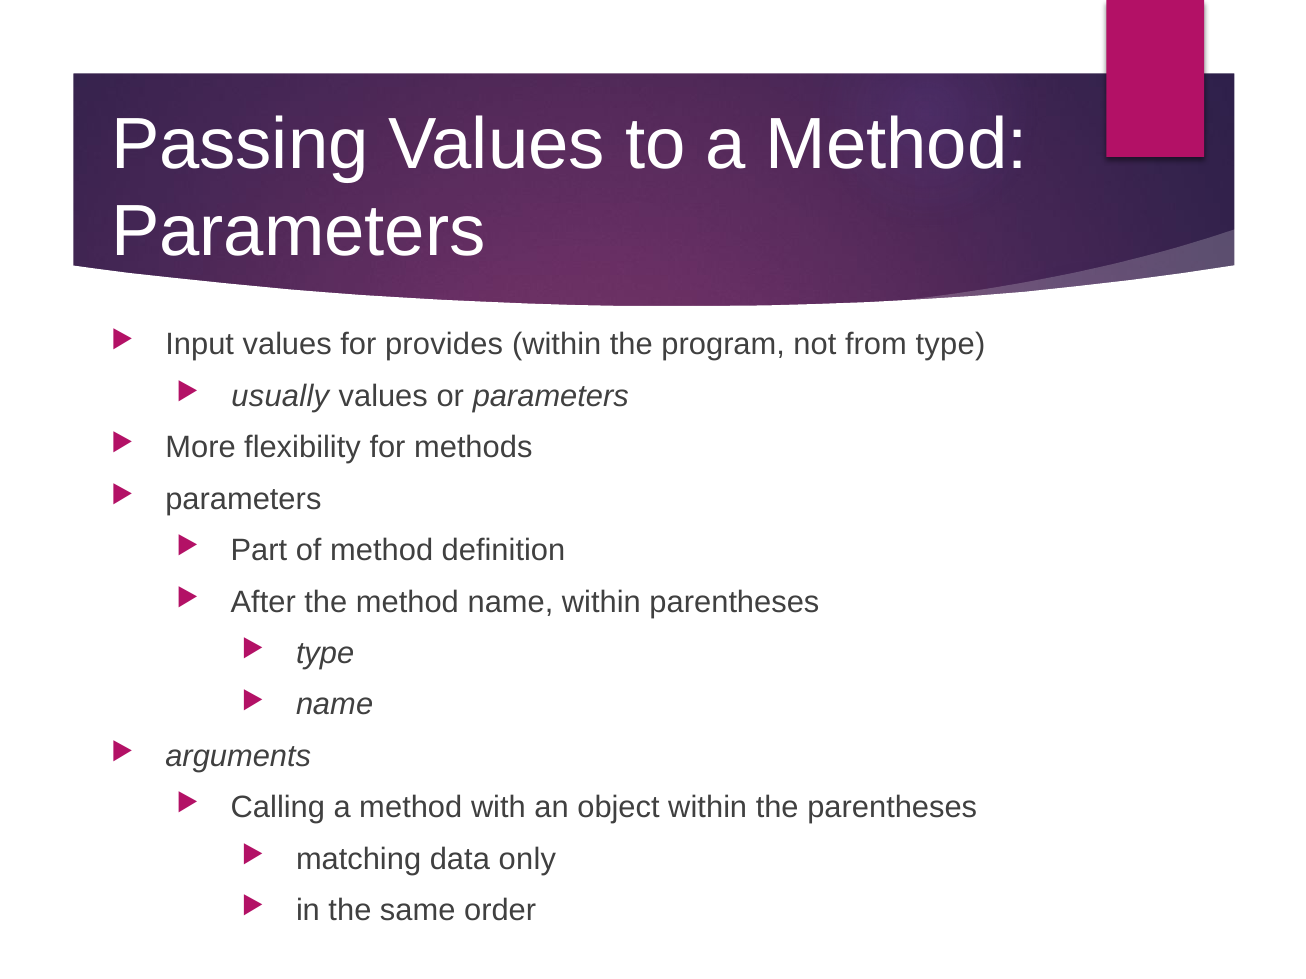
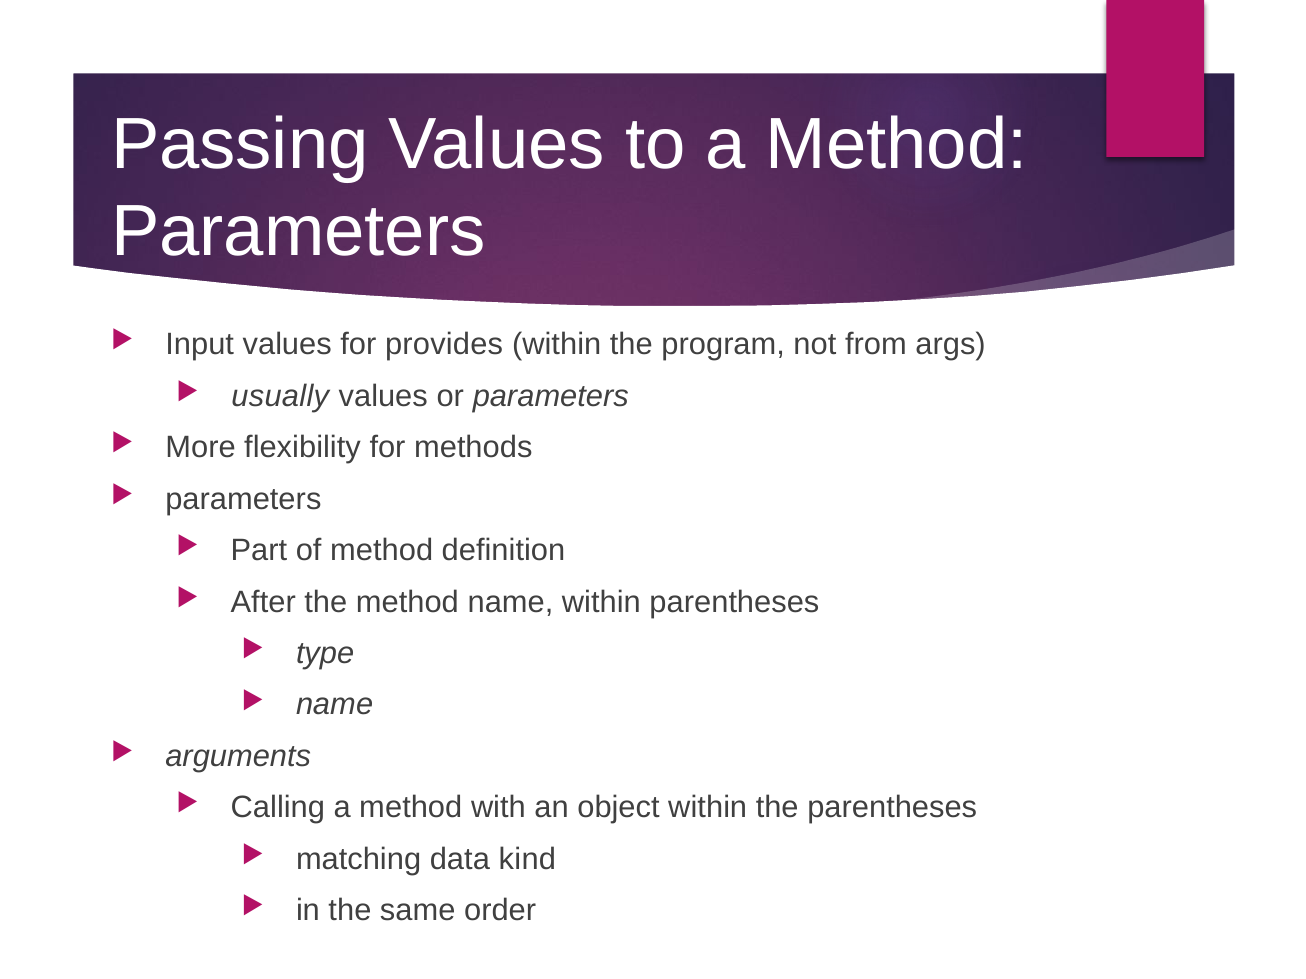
from type: type -> args (951, 345)
only: only -> kind (527, 860)
